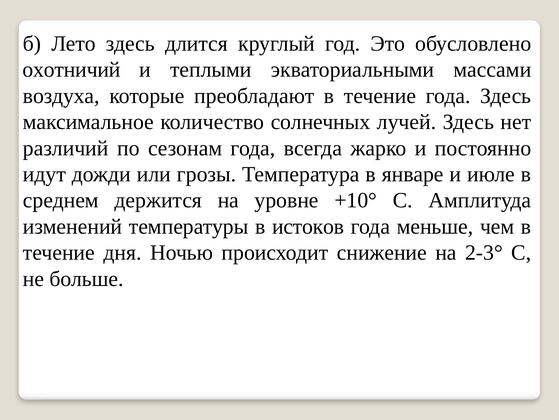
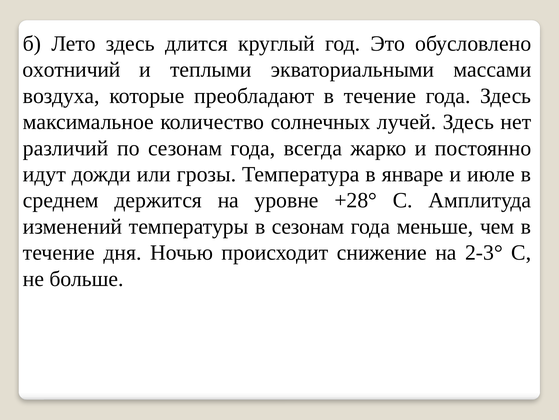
+10°: +10° -> +28° (356, 200)
в истоков: истоков -> сезонам (308, 226)
